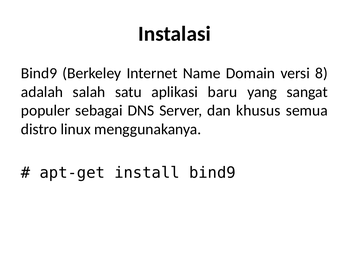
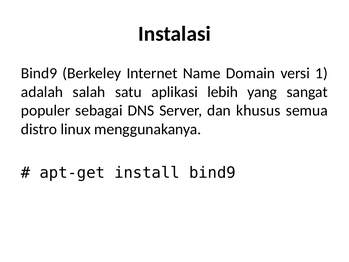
8: 8 -> 1 (321, 73)
baru: baru -> lebih (223, 92)
